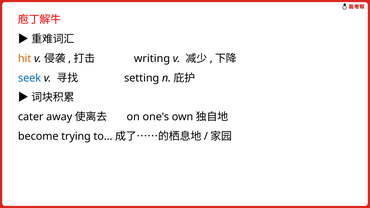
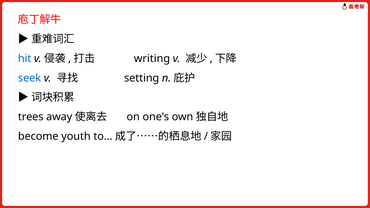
hit colour: orange -> blue (25, 59)
cater: cater -> trees (31, 117)
trying: trying -> youth (76, 136)
